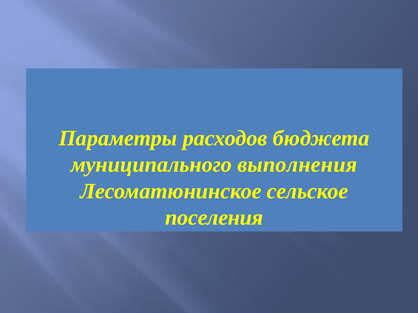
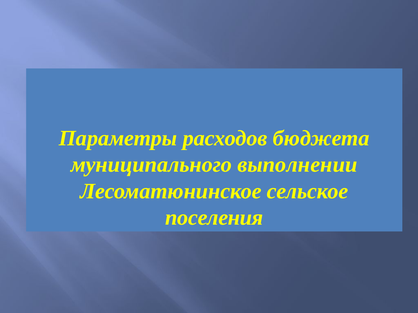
выполнения: выполнения -> выполнении (297, 165)
